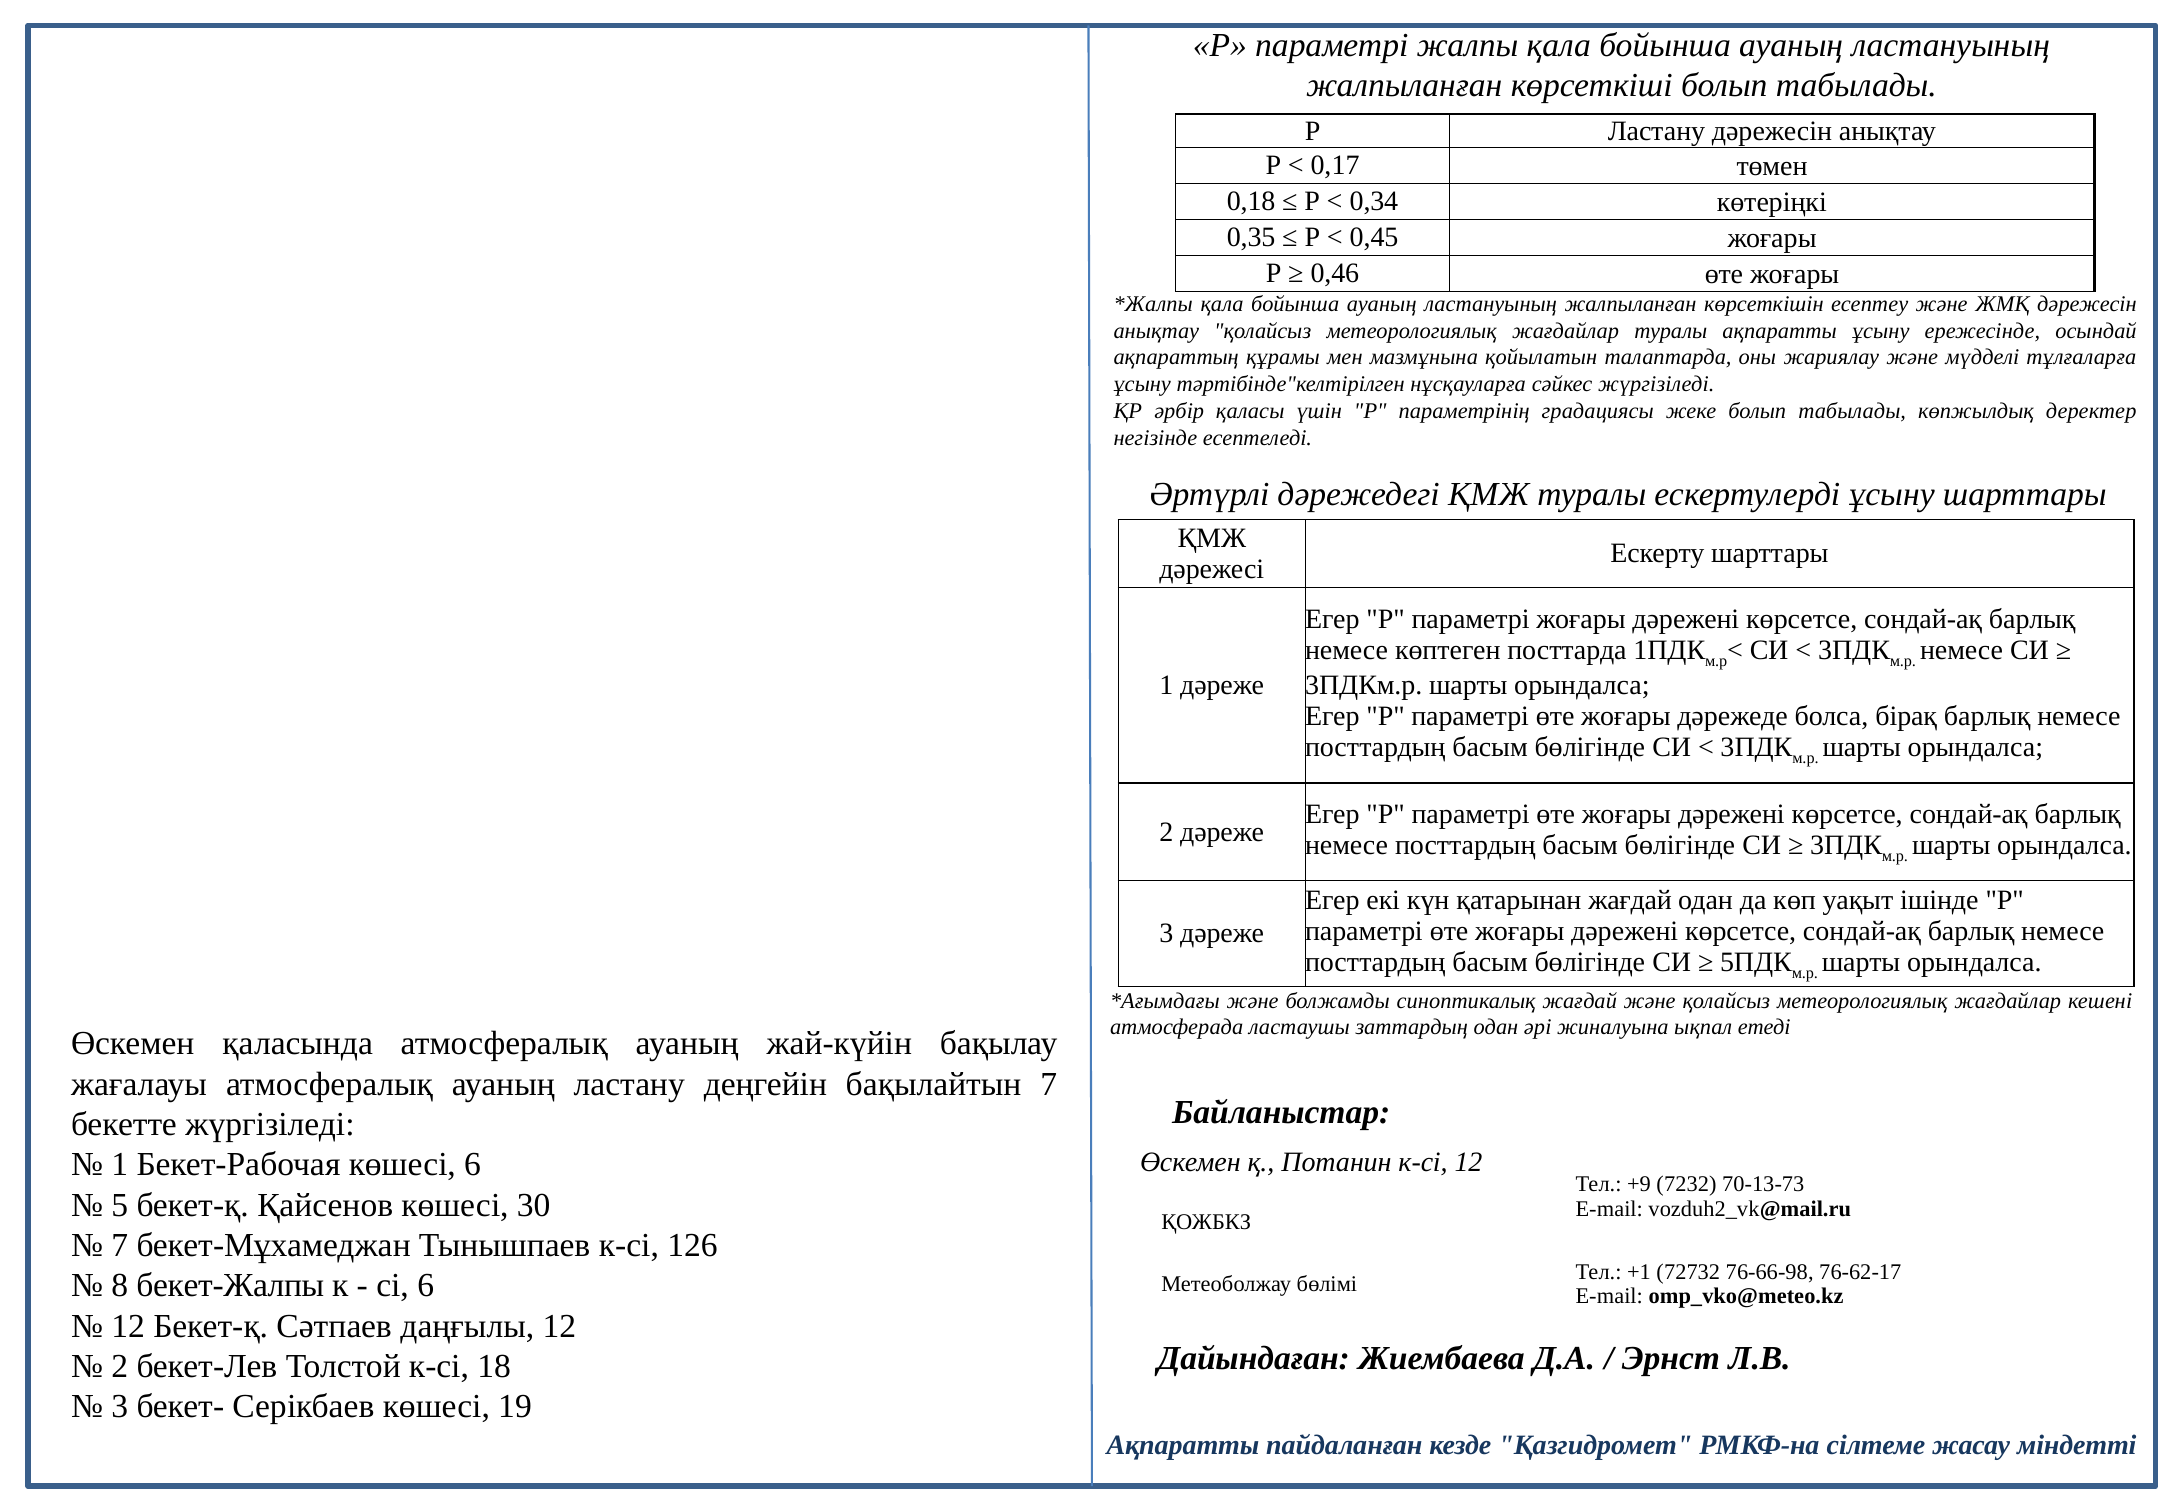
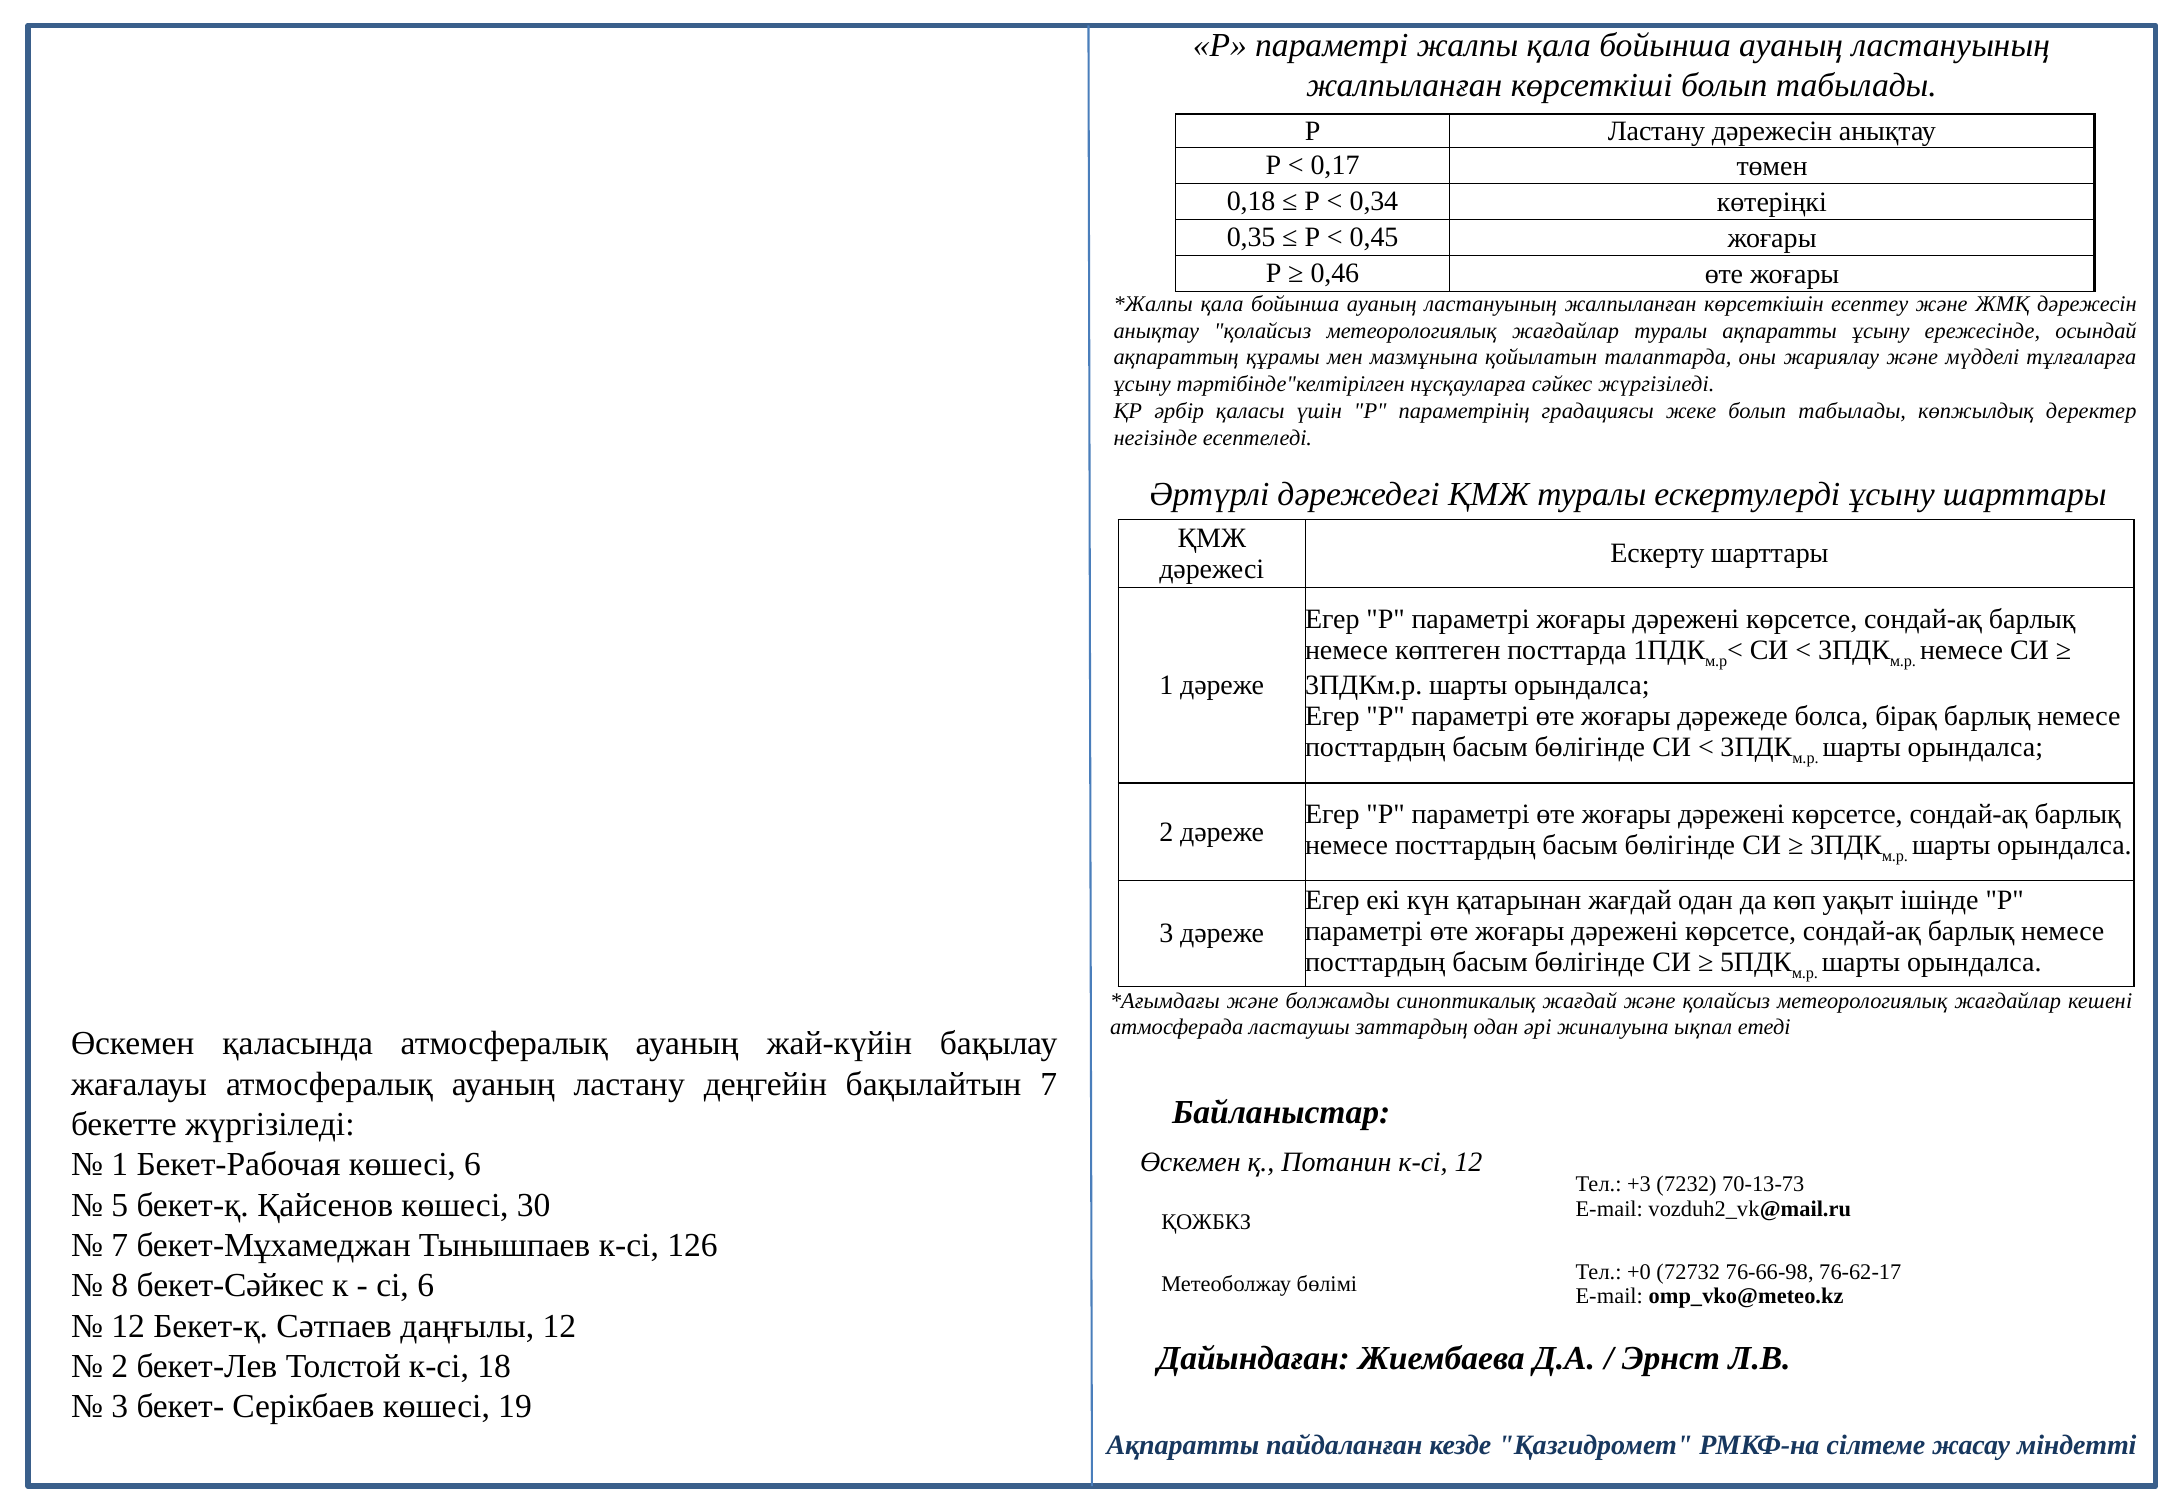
+9: +9 -> +3 (1639, 1184)
+1: +1 -> +0 (1639, 1272)
бекет-Жалпы: бекет-Жалпы -> бекет-Сәйкес (230, 1286)
